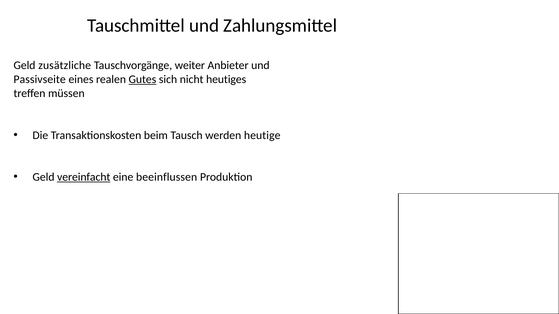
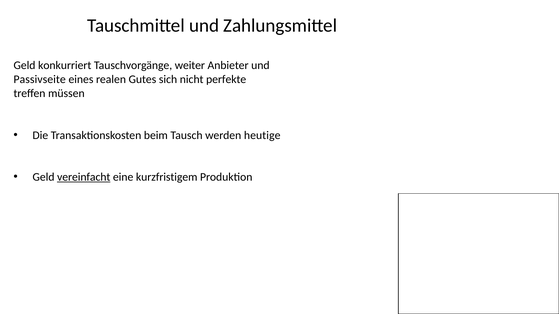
zusätzliche: zusätzliche -> konkurriert (65, 66)
Gutes underline: present -> none (142, 79)
heutiges: heutiges -> perfekte (226, 79)
beeinflussen: beeinflussen -> kurzfristigem (167, 177)
